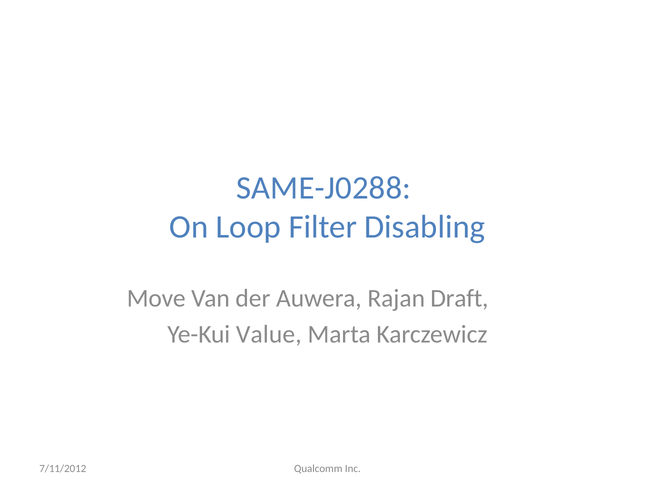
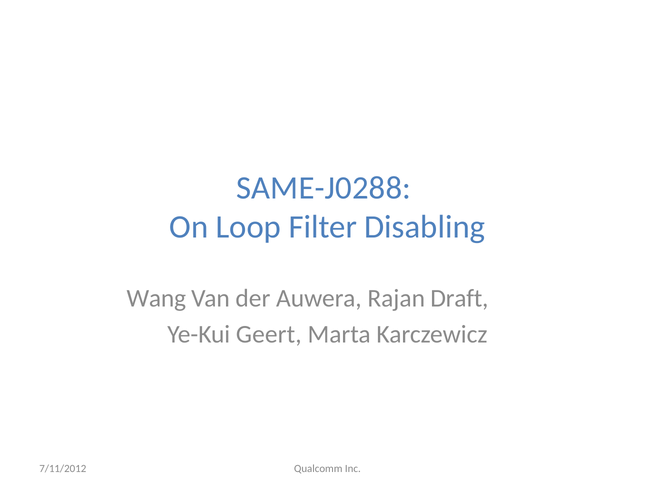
Move: Move -> Wang (156, 299)
Value: Value -> Geert (269, 334)
